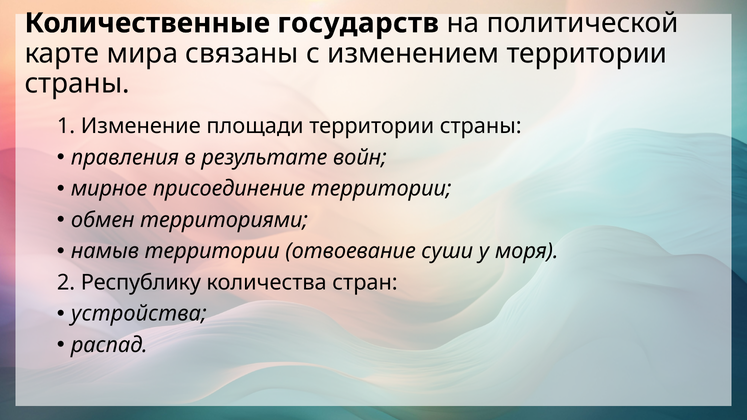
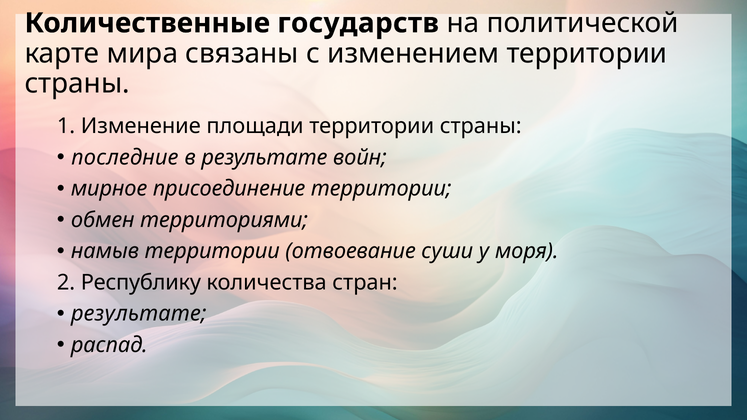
правления: правления -> последние (125, 158)
устройства: устройства -> результате (139, 314)
